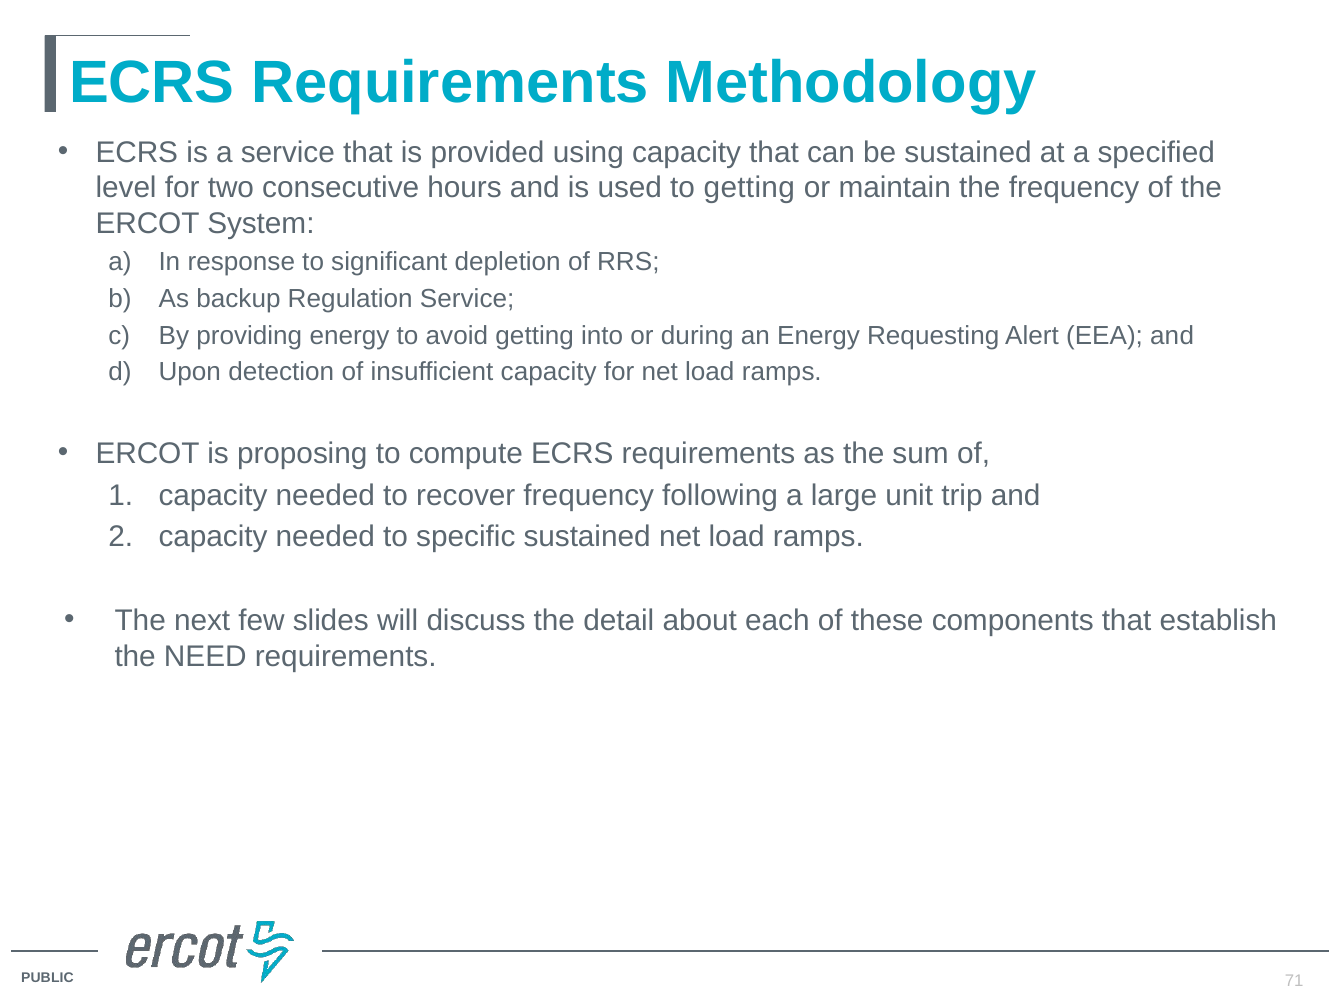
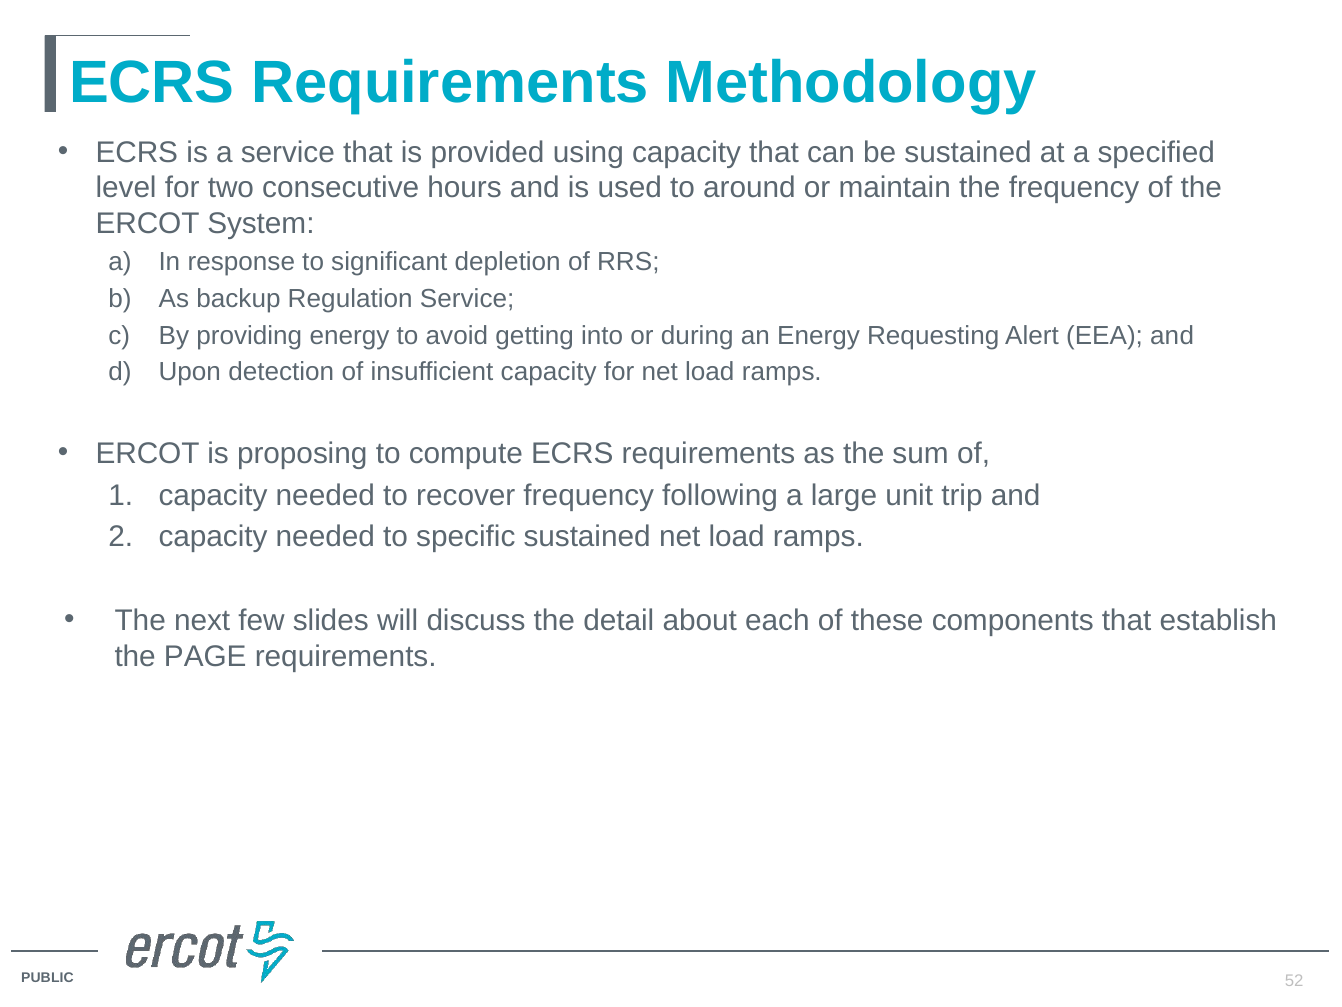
to getting: getting -> around (749, 188)
NEED: NEED -> PAGE (205, 656)
71: 71 -> 52 (1294, 981)
